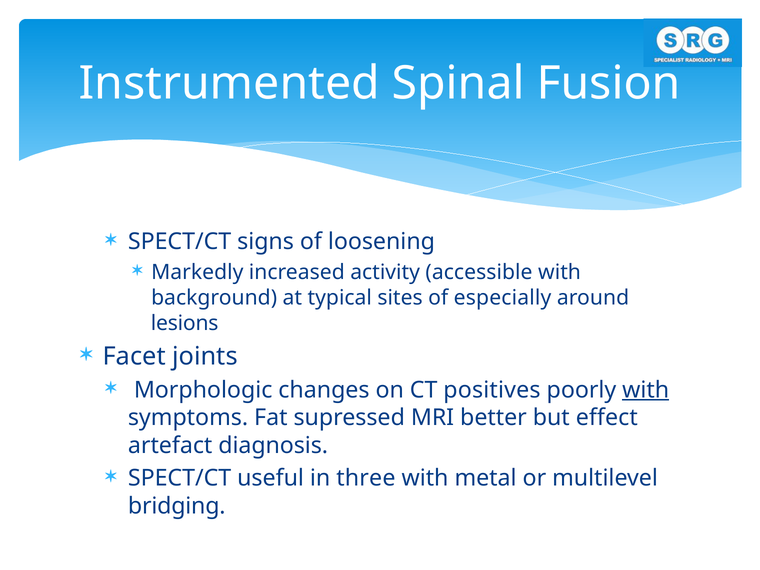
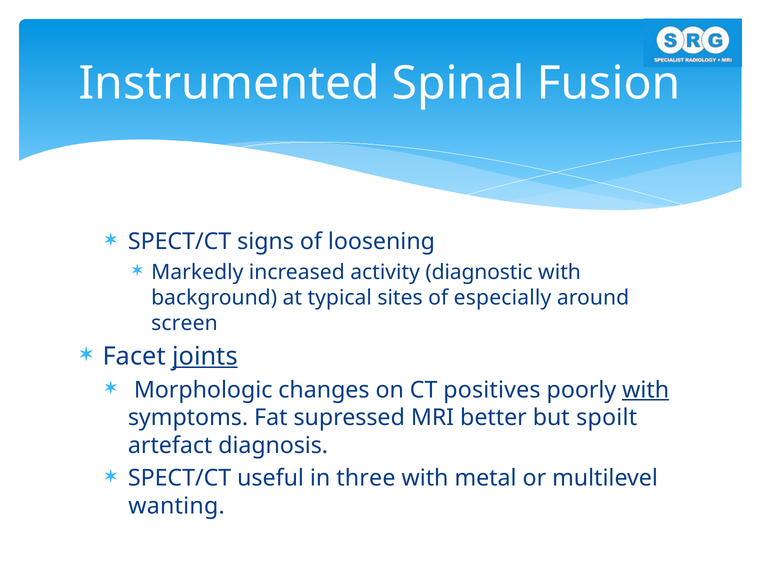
accessible: accessible -> diagnostic (479, 272)
lesions: lesions -> screen (184, 323)
joints underline: none -> present (205, 356)
effect: effect -> spoilt (607, 418)
bridging: bridging -> wanting (177, 506)
